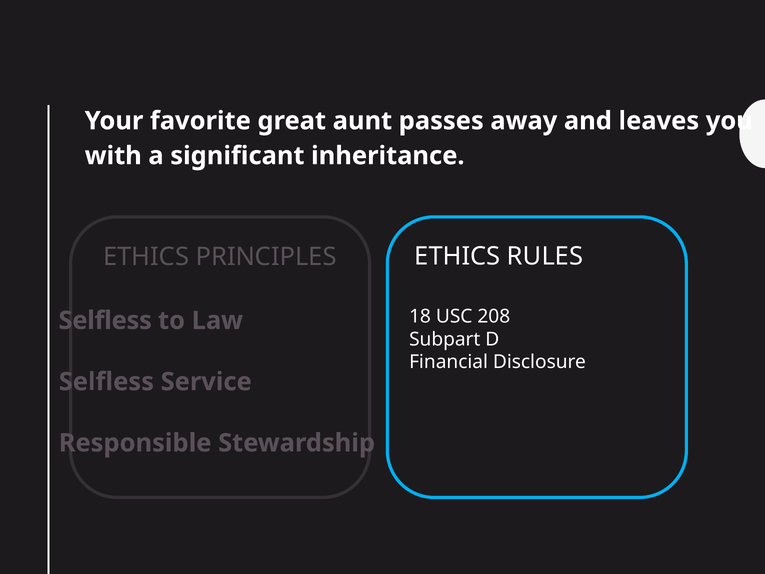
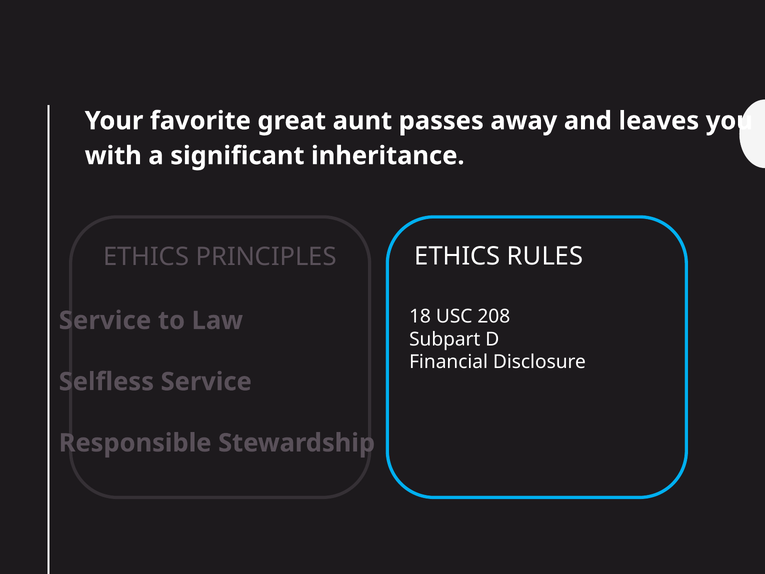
Selfless: Selfless -> Service (105, 320)
